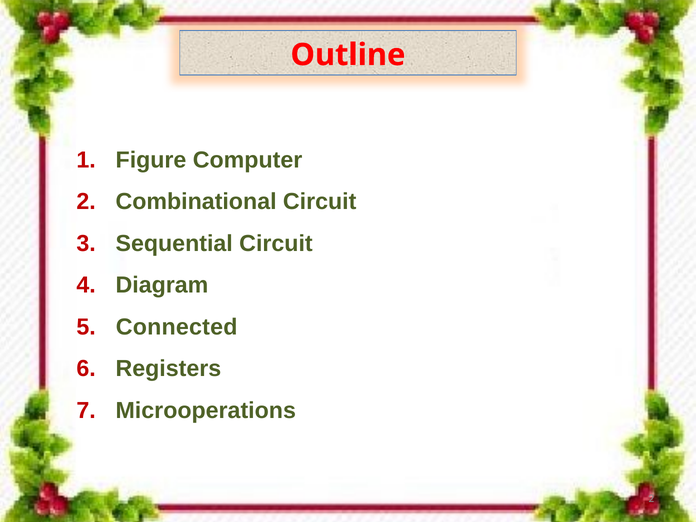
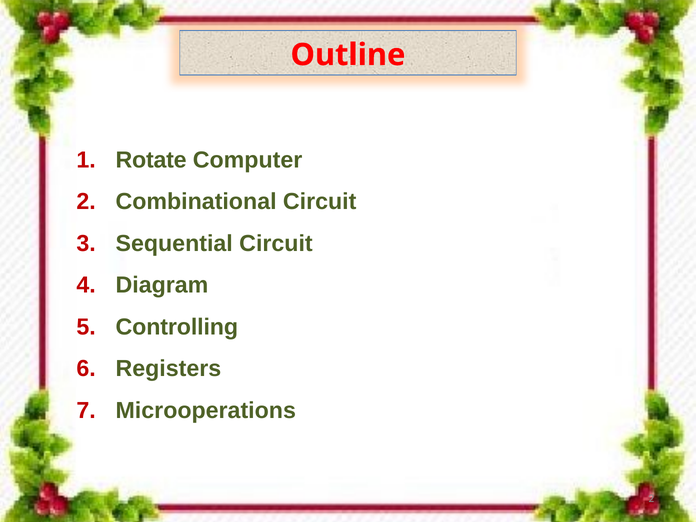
Figure: Figure -> Rotate (151, 160)
Connected: Connected -> Controlling (177, 327)
